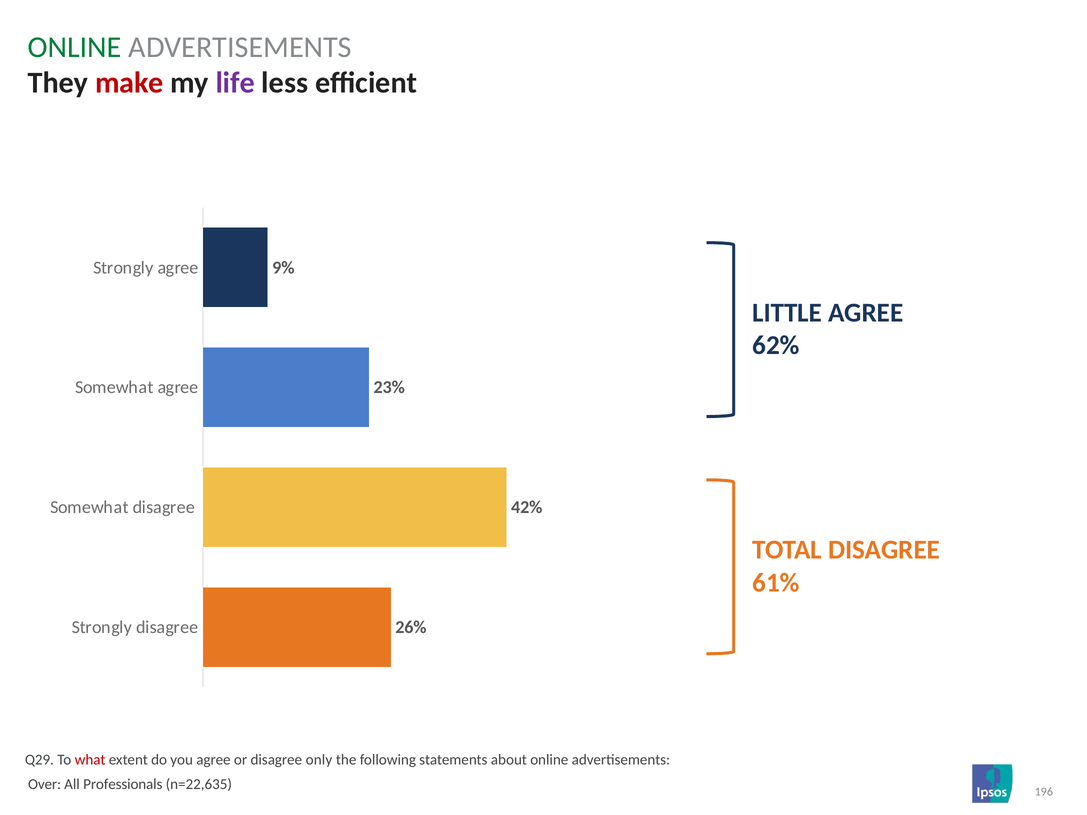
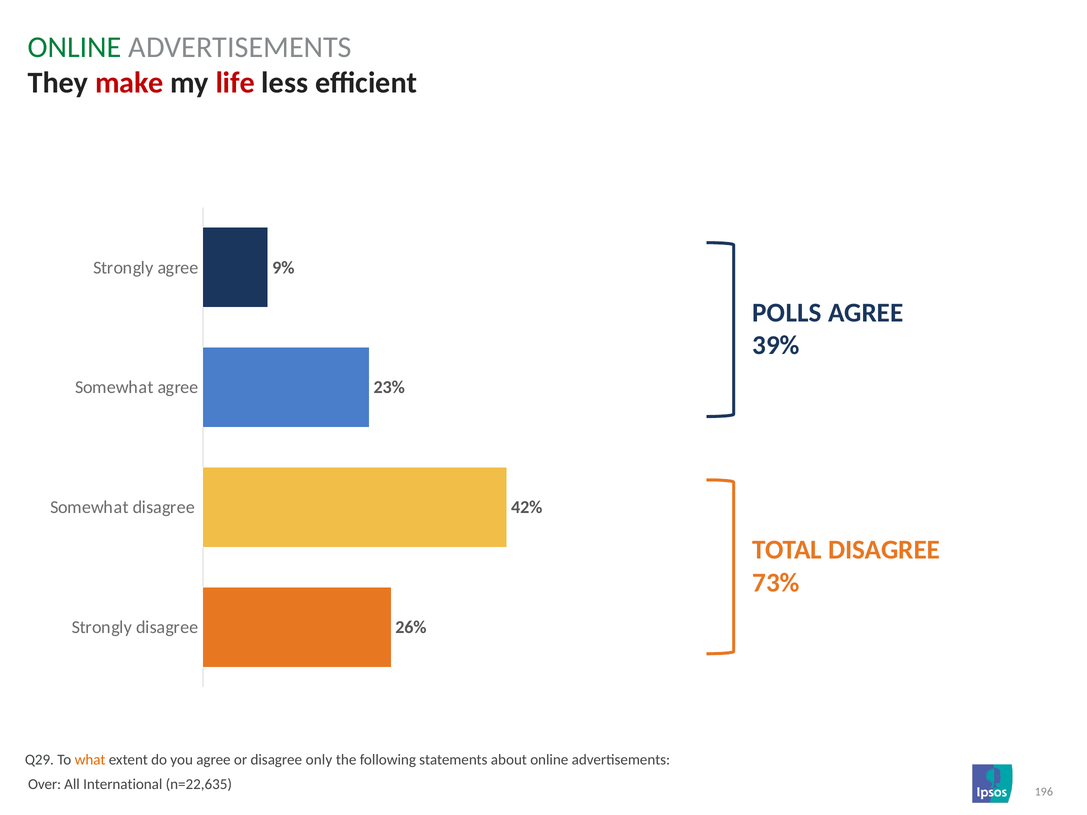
life colour: purple -> red (235, 83)
LITTLE: LITTLE -> POLLS (787, 313)
62%: 62% -> 39% (776, 345)
61%: 61% -> 73% (776, 583)
what colour: red -> orange (90, 760)
Professionals: Professionals -> International (123, 785)
